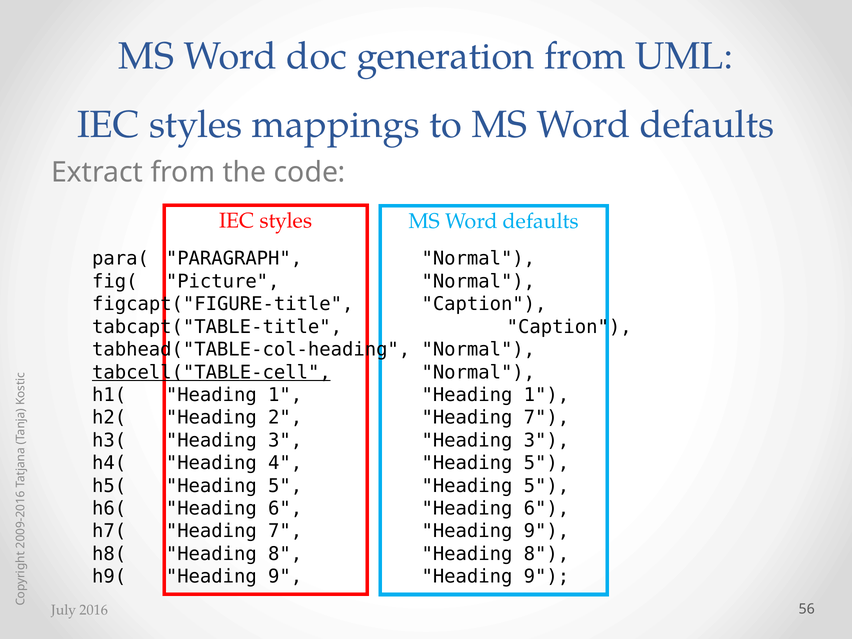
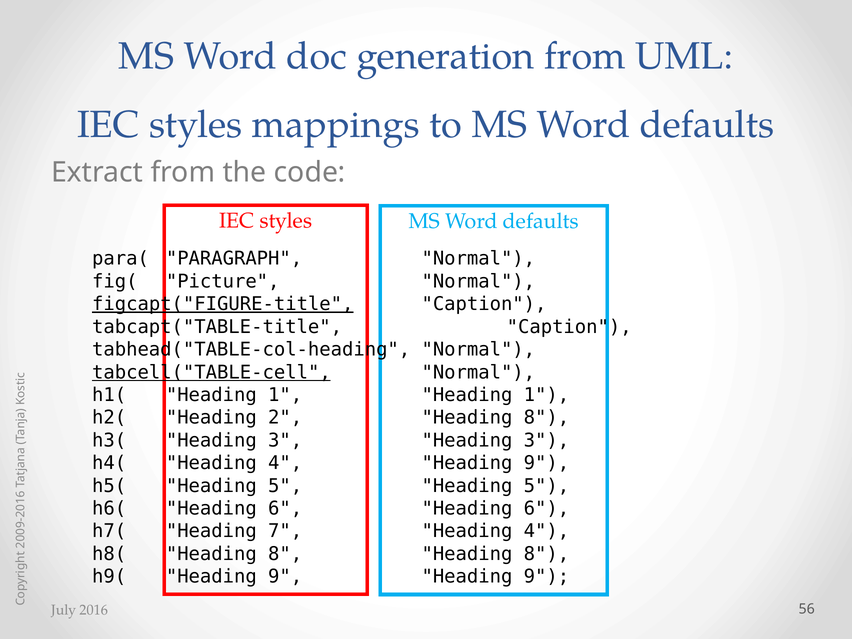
figcapt("FIGURE-title underline: none -> present (223, 304)
2 Heading 7: 7 -> 8 (546, 418)
4 Heading 5: 5 -> 9 (546, 463)
7 Heading 9: 9 -> 4 (546, 531)
